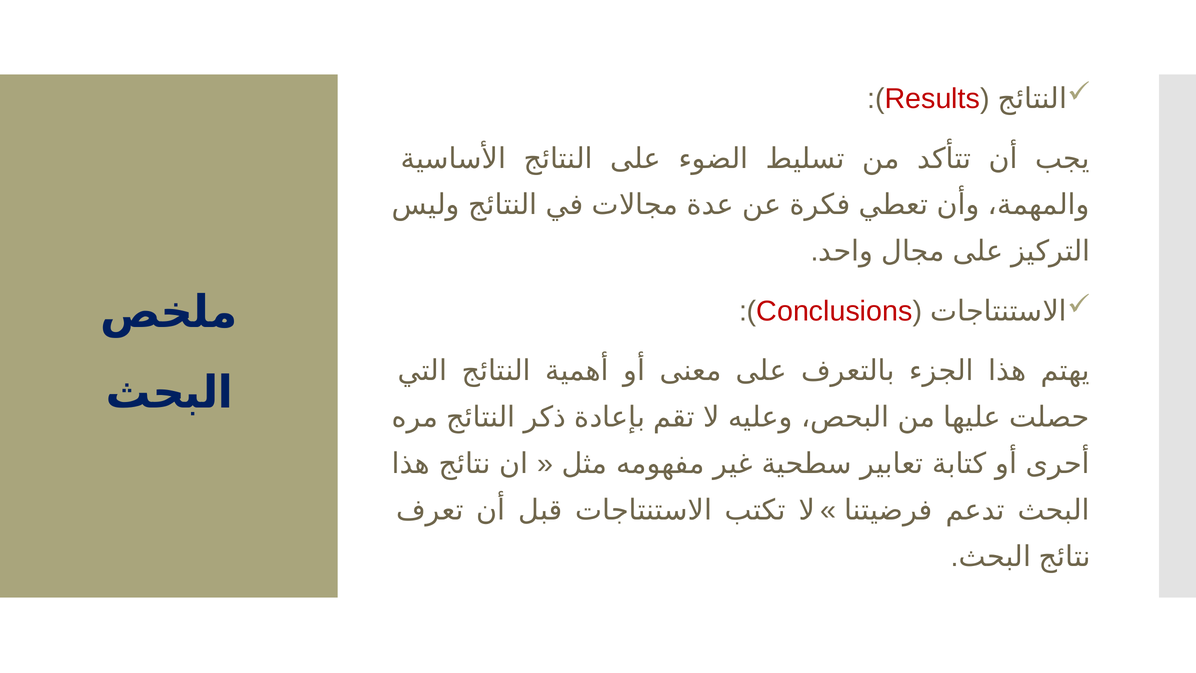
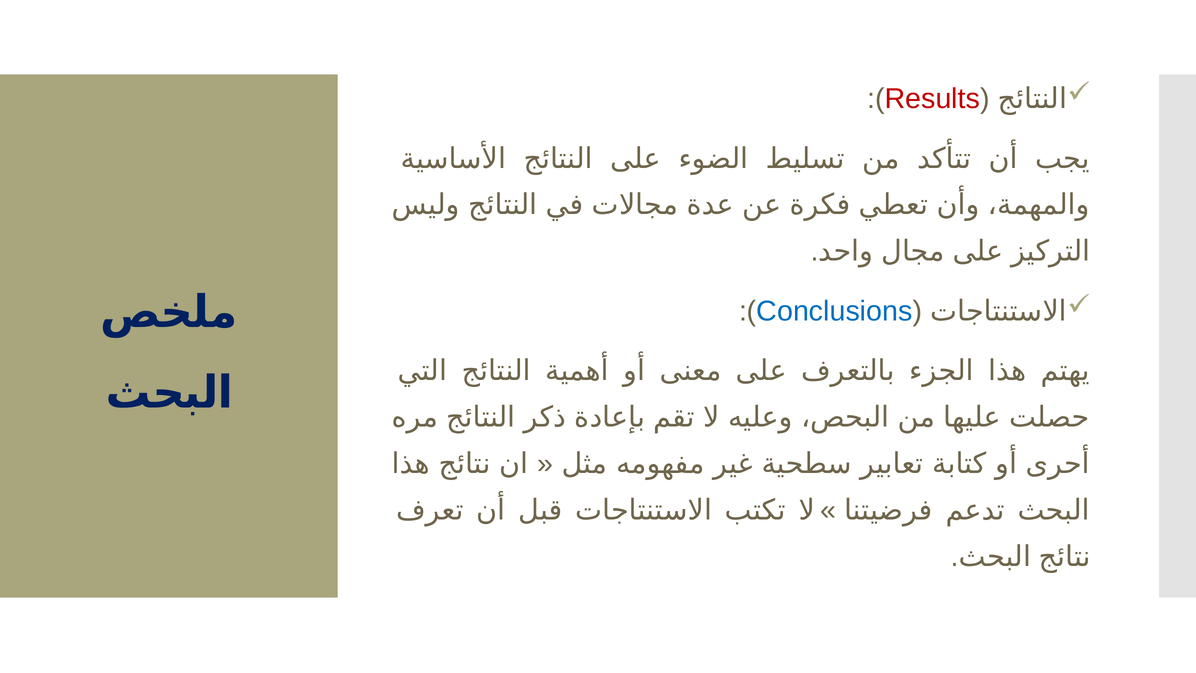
Conclusions colour: red -> blue (834, 311)
